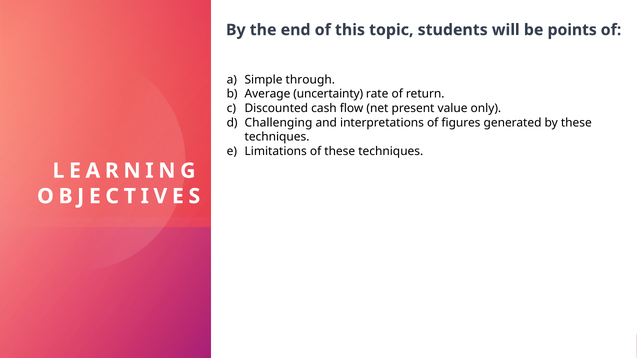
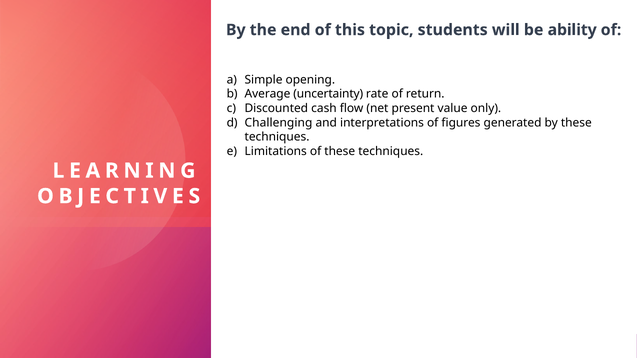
points: points -> ability (572, 30)
through: through -> opening (310, 80)
